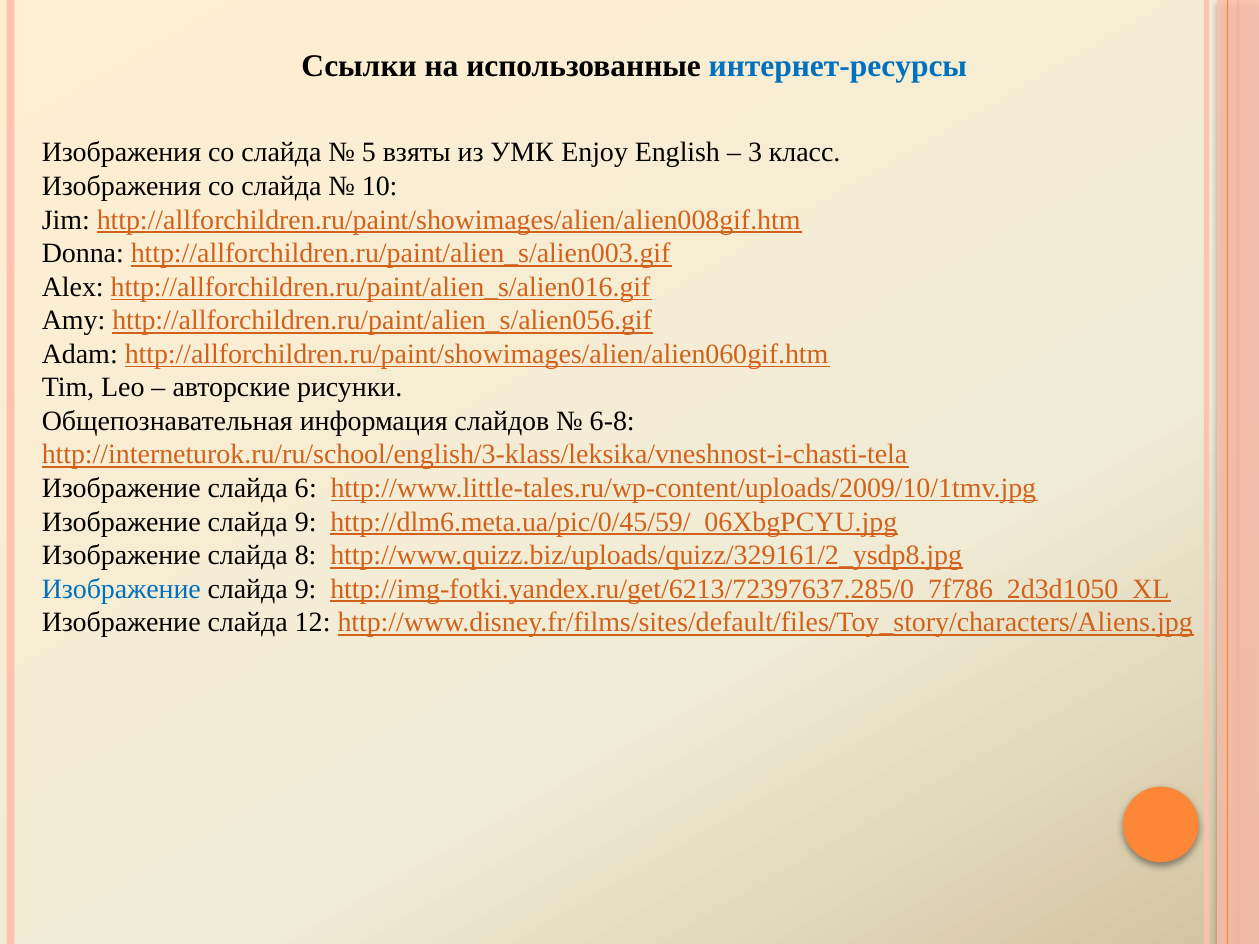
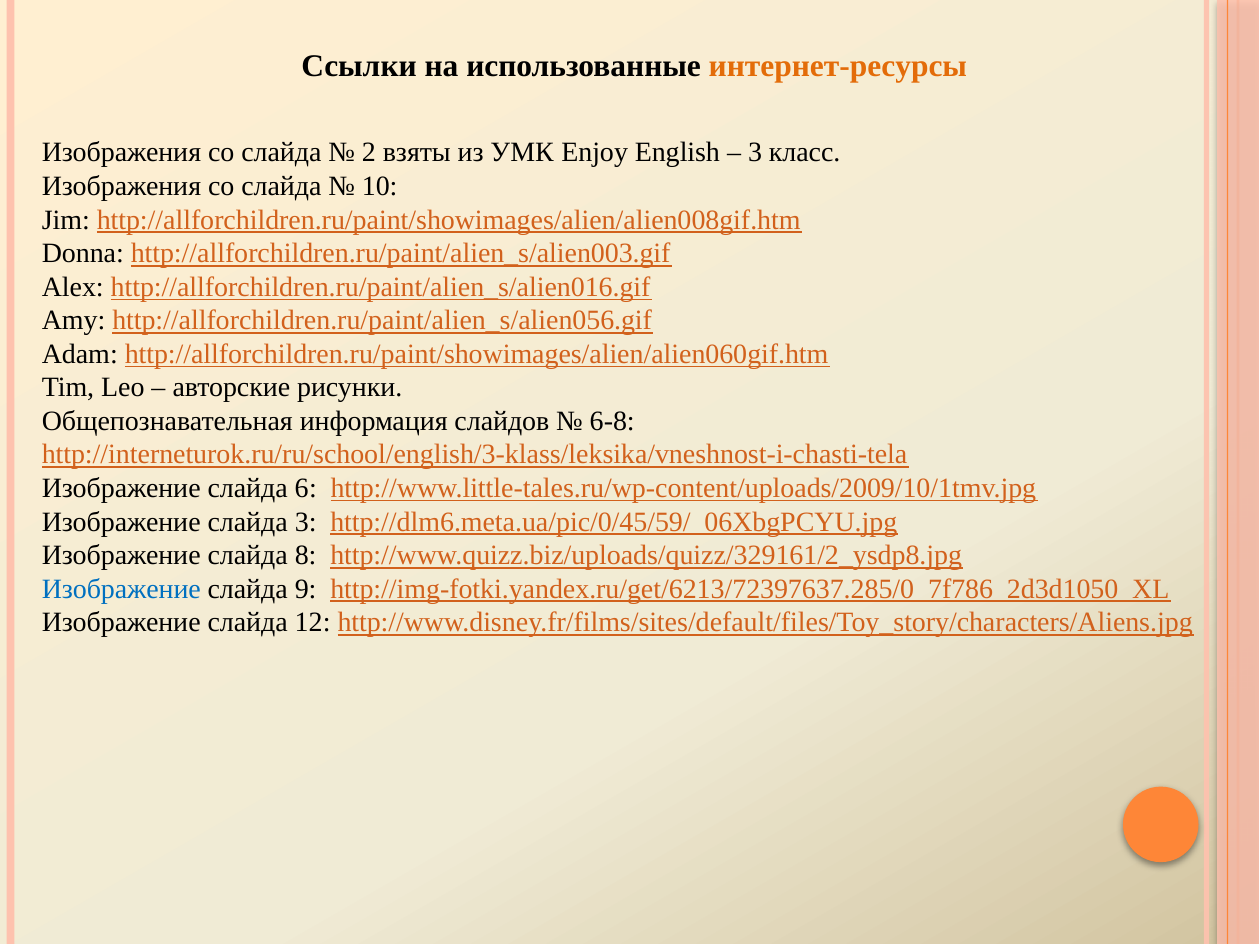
интернет-ресурсы colour: blue -> orange (838, 67)
5: 5 -> 2 (369, 153)
9: 9 -> 3 (306, 522)
